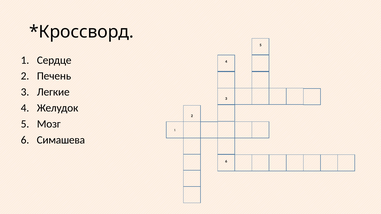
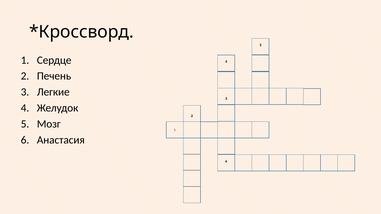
Симашева: Симашева -> Анастасия (61, 140)
